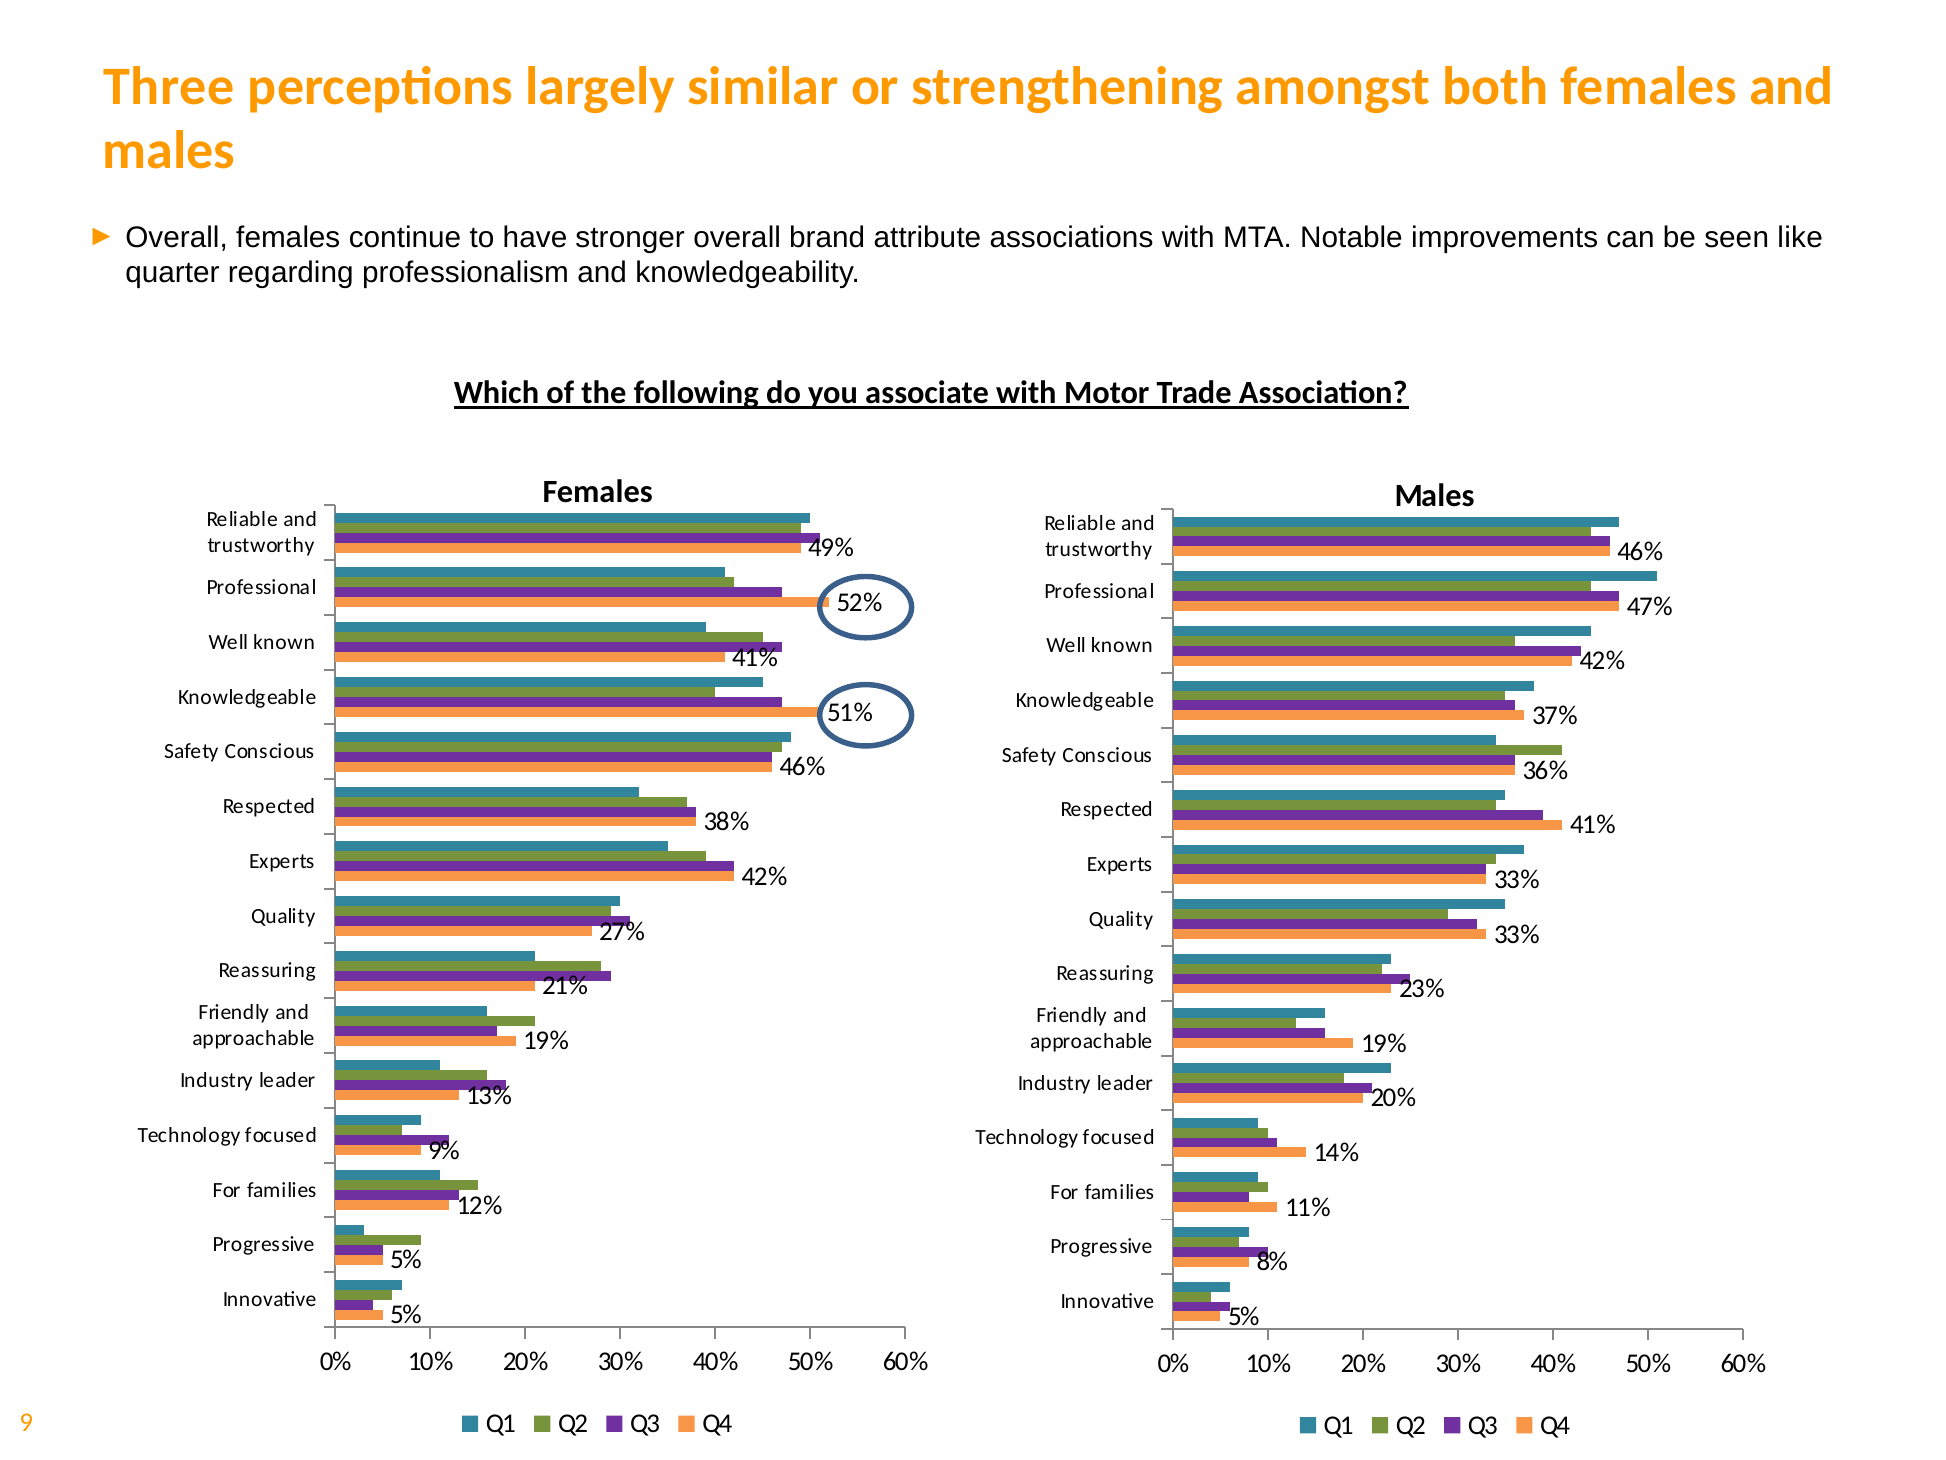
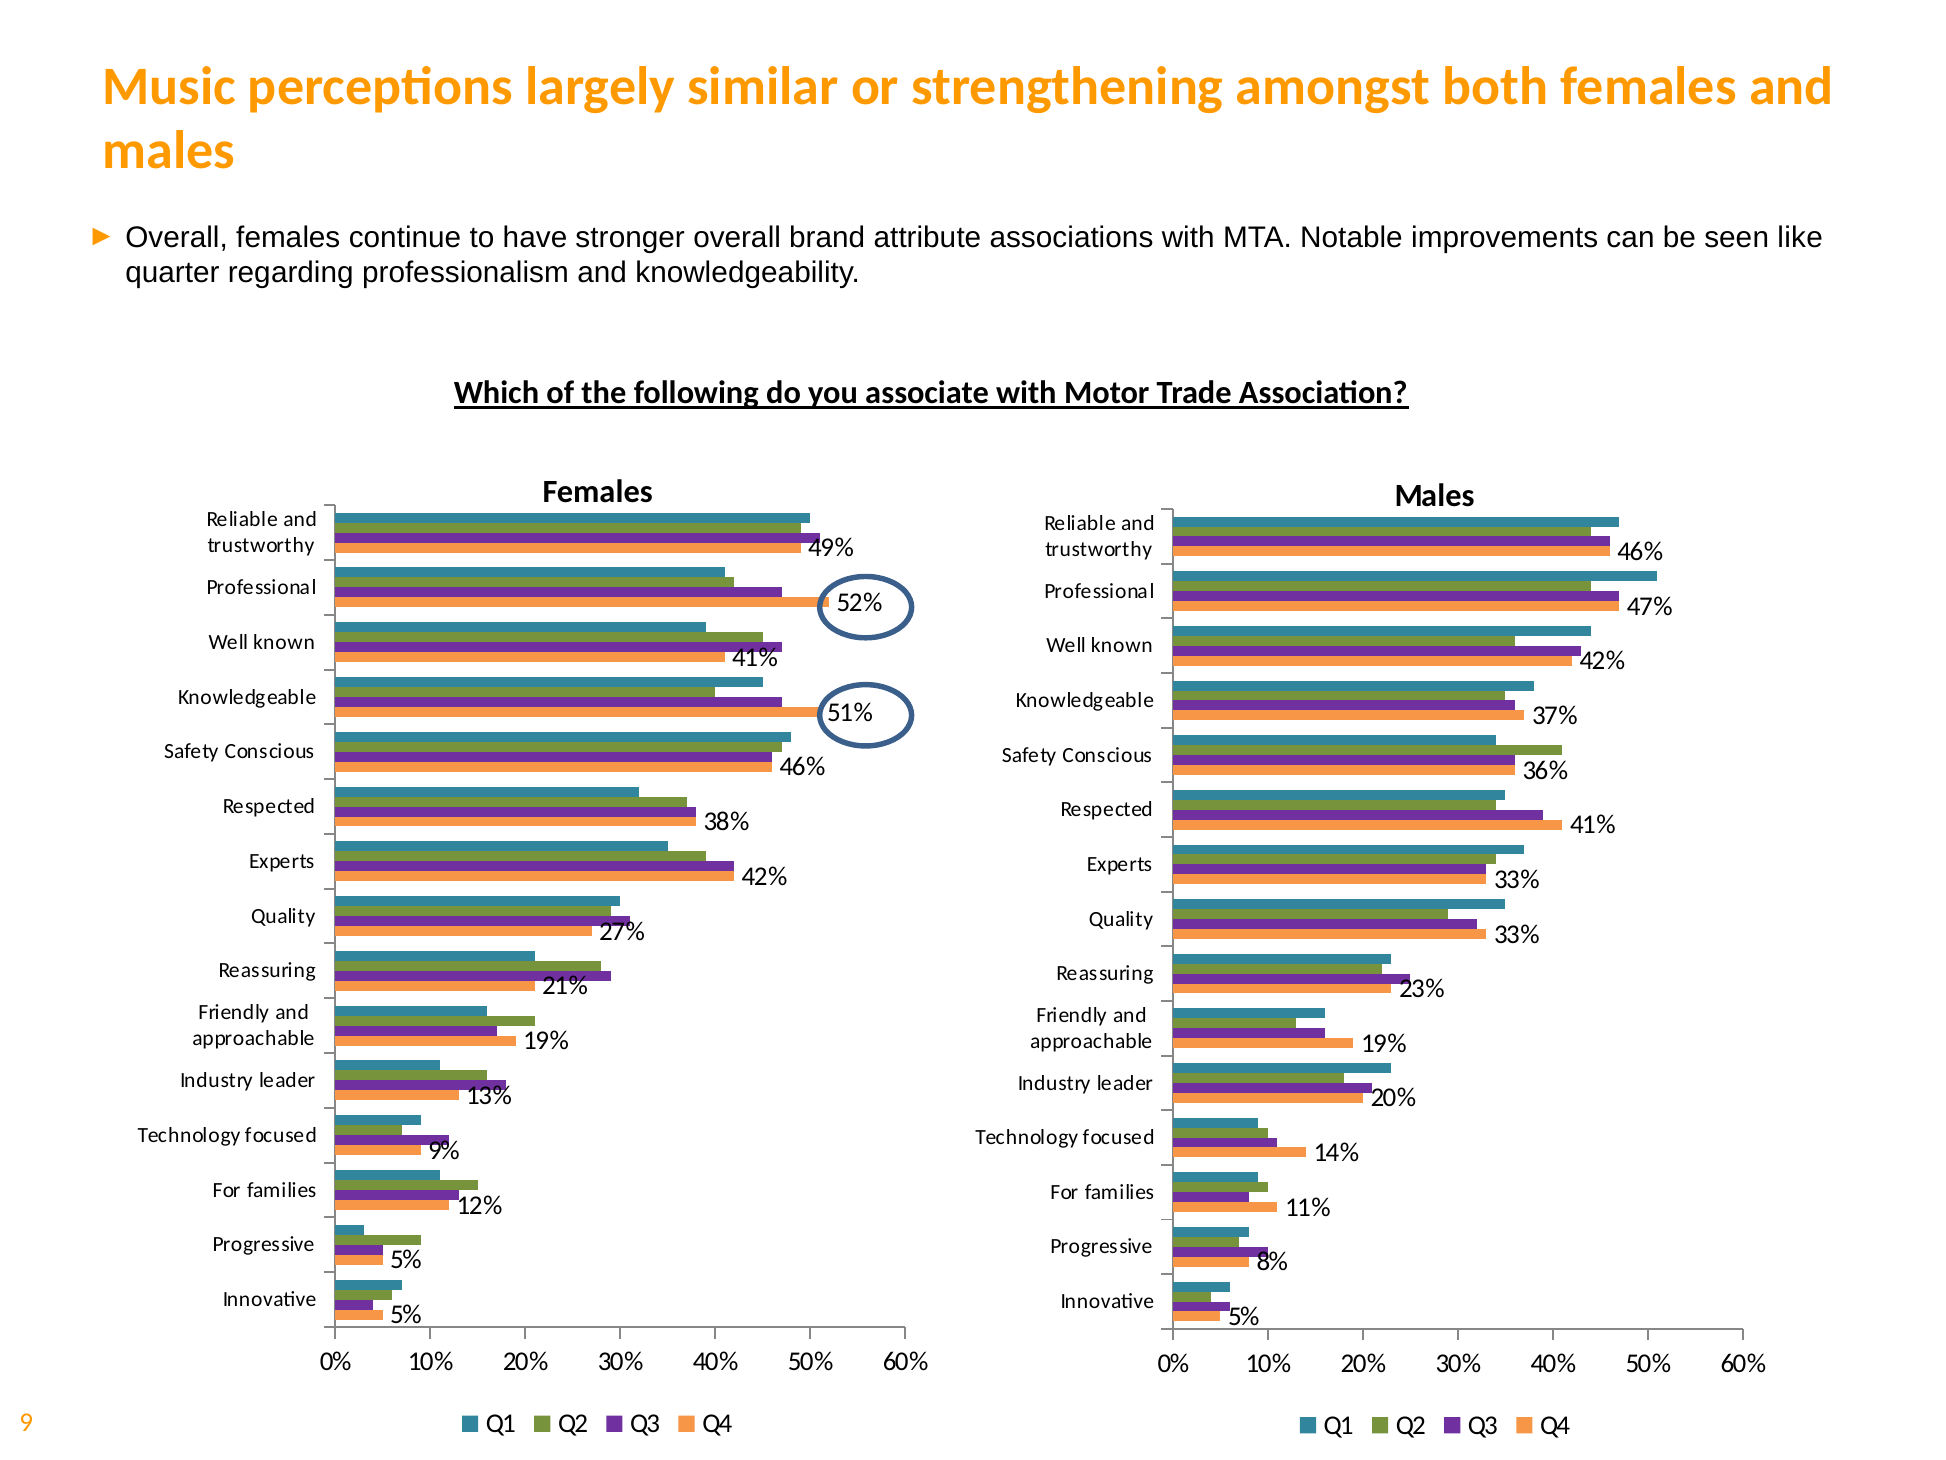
Three: Three -> Music (169, 86)
